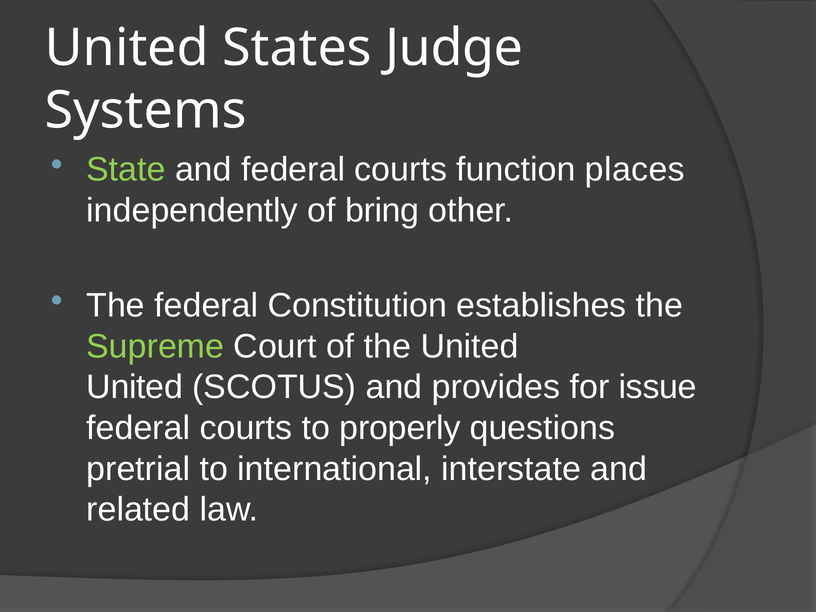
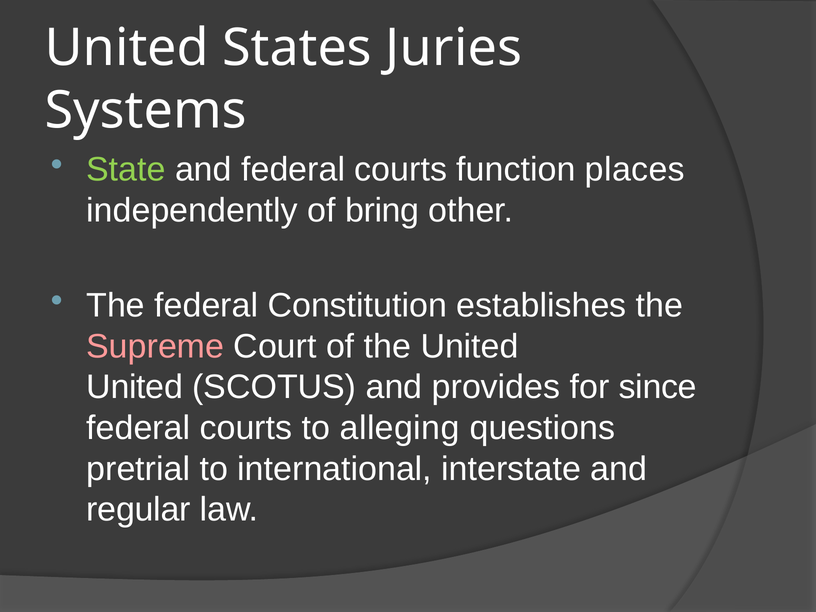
Judge: Judge -> Juries (454, 48)
Supreme colour: light green -> pink (155, 346)
issue: issue -> since (658, 387)
properly: properly -> alleging (400, 428)
related: related -> regular (138, 510)
